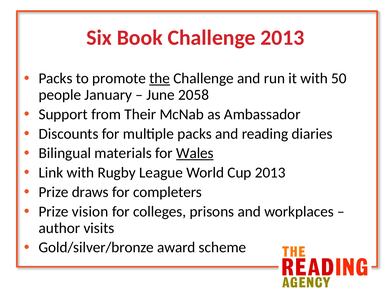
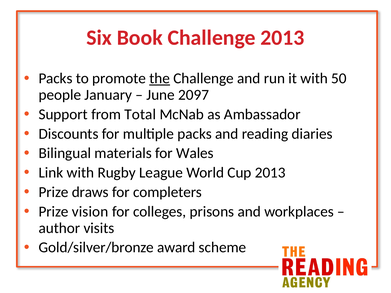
2058: 2058 -> 2097 (194, 95)
Their: Their -> Total (140, 114)
Wales underline: present -> none (195, 153)
